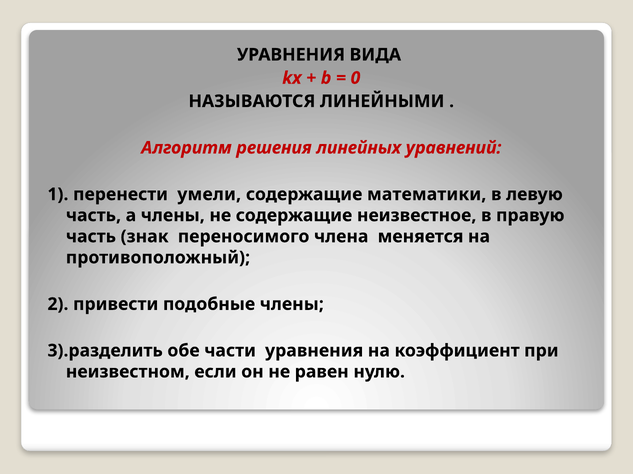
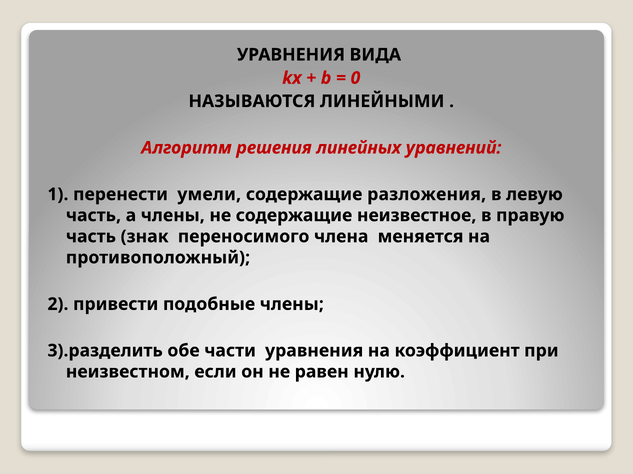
математики: математики -> разложения (427, 195)
